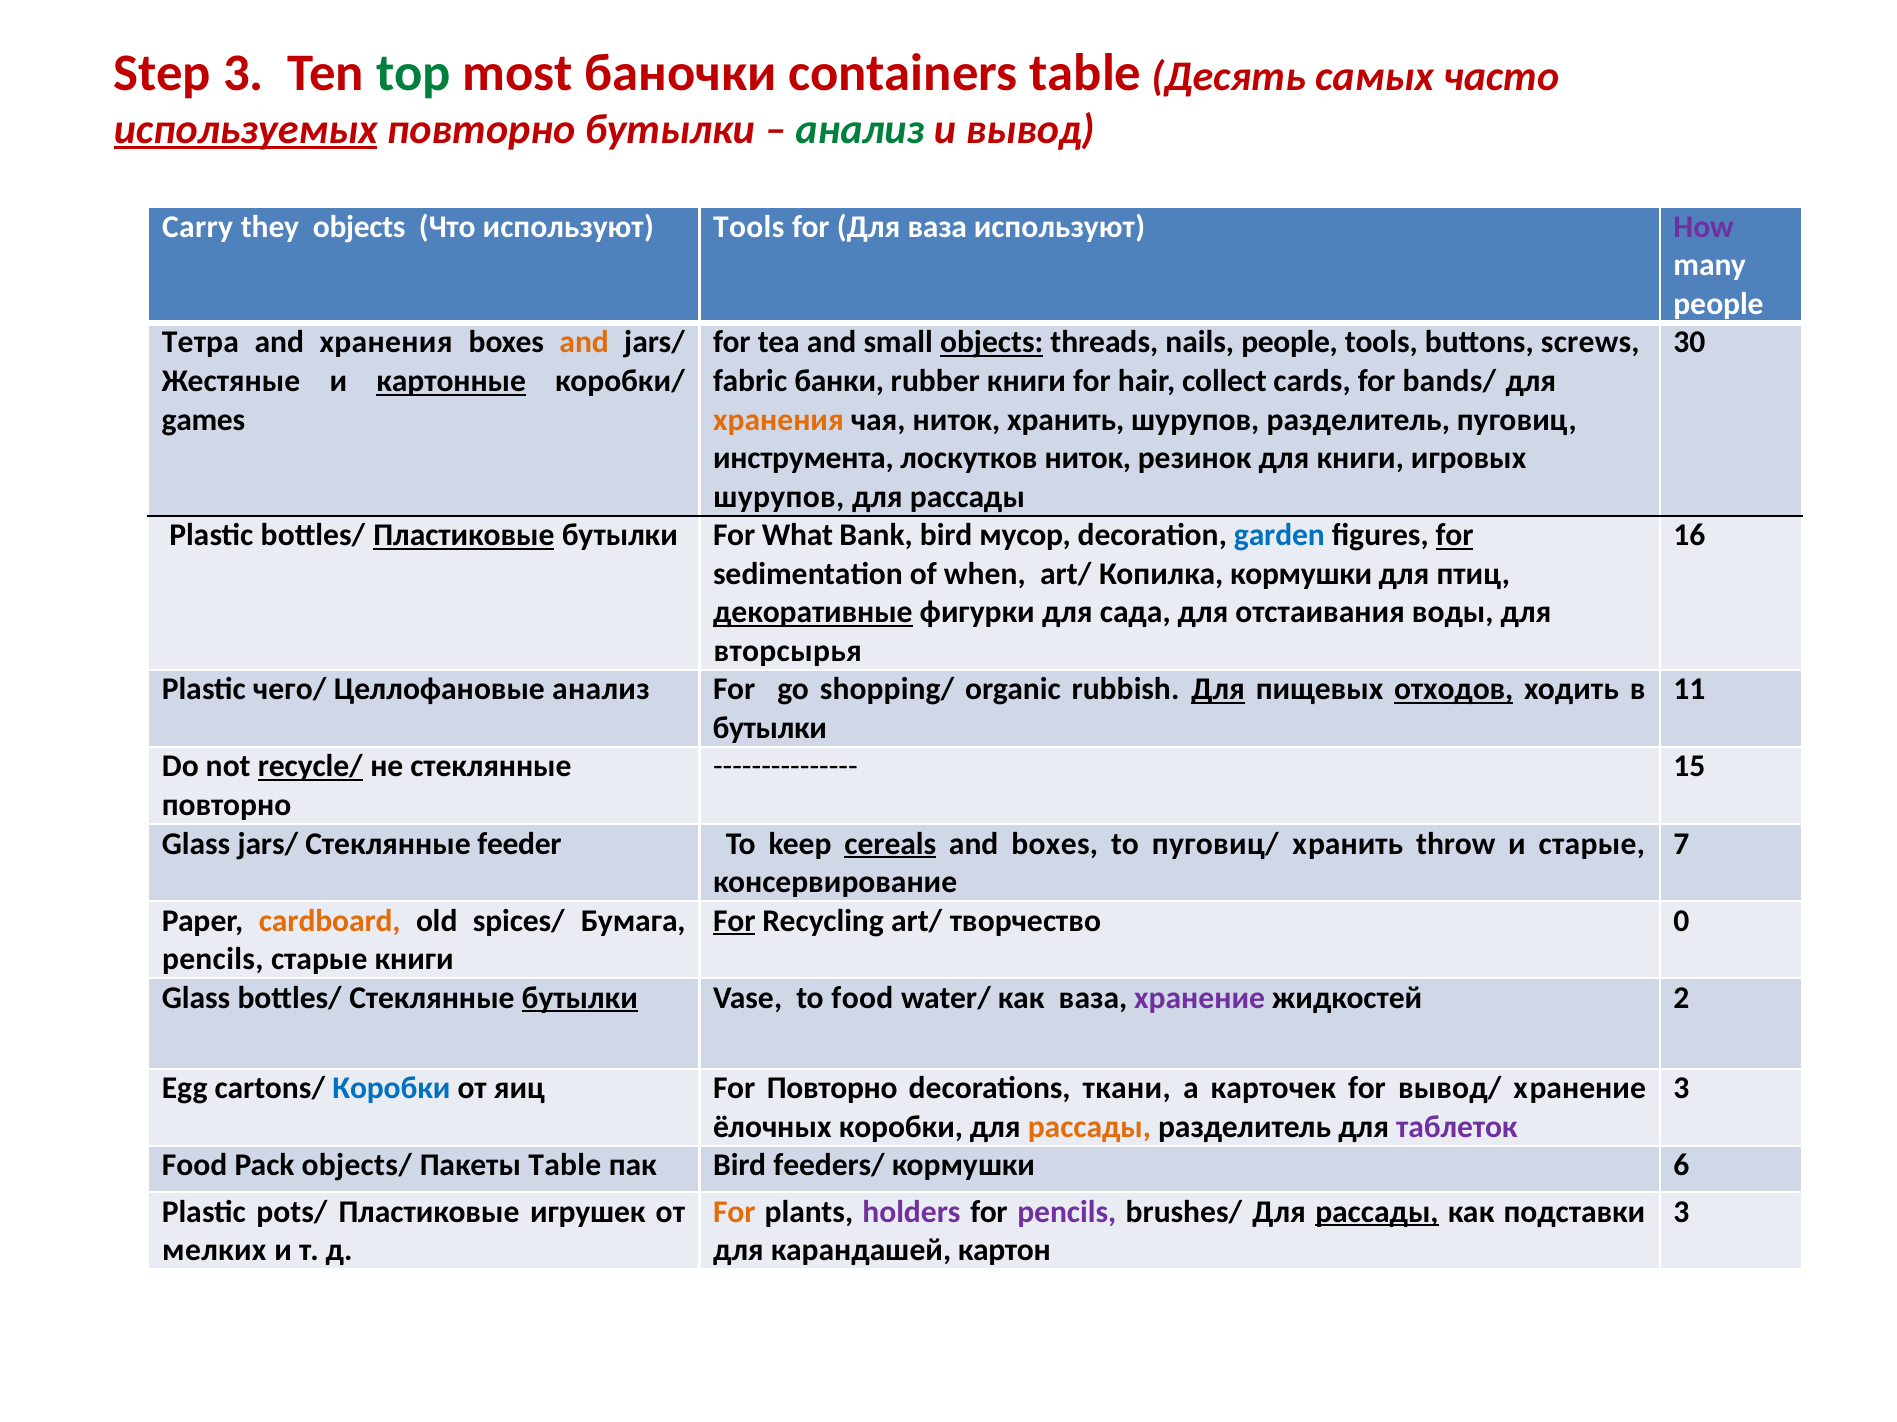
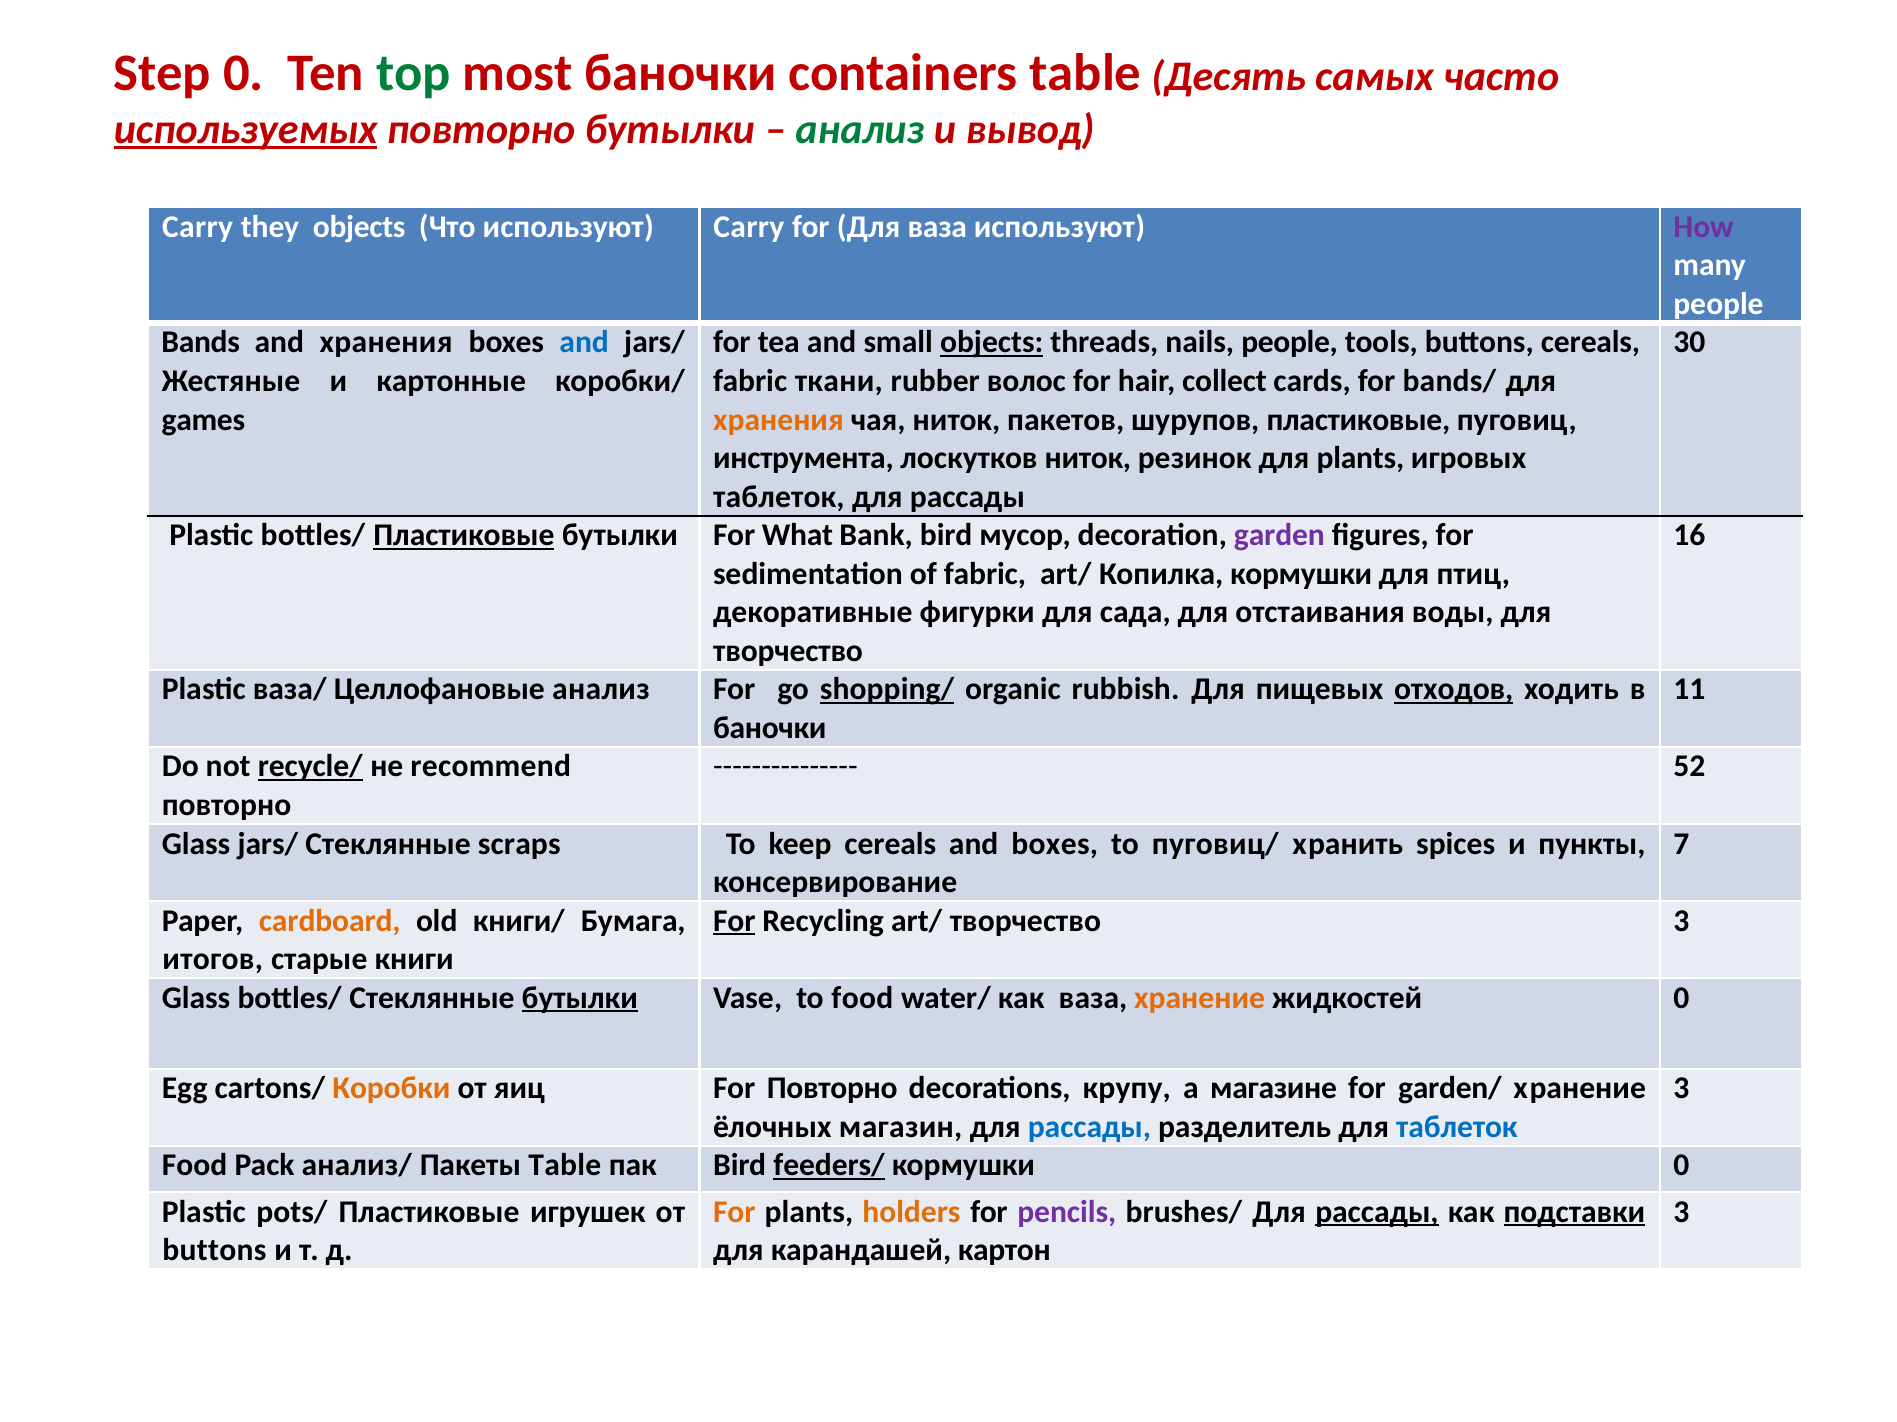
Step 3: 3 -> 0 (244, 74)
используют Tools: Tools -> Carry (749, 227)
Тетра: Тетра -> Bands (201, 343)
and colour: orange -> blue (584, 343)
buttons screws: screws -> cereals (1590, 343)
картонные underline: present -> none (451, 381)
банки: банки -> ткани (839, 381)
rubber книги: книги -> волос (1026, 381)
ниток xранить: xранить -> пакетов (1066, 420)
шурупов разделитель: разделитель -> пластиковые (1358, 420)
для книги: книги -> plants (1360, 458)
шурупов: шурупов -> таблеток (779, 497)
garden colour: blue -> purple (1279, 536)
for underline: present -> none (1455, 536)
of when: when -> fabric (985, 574)
декоративные underline: present -> none (813, 613)
вторсырья: вторсырья -> творчество (788, 651)
чего/: чего/ -> ваза/ (290, 690)
shopping/ underline: none -> present (887, 690)
Для underline: present -> none (1218, 690)
бутылки: бутылки -> баночки (770, 728)
не стеклянные: стеклянные -> recommend (491, 767)
15: 15 -> 52 (1689, 767)
feeder: feeder -> scraps (519, 844)
cereals underline: present -> none (890, 844)
throw: throw -> spices (1456, 844)
и старые: старые -> пункты (1592, 844)
spices/: spices/ -> книги/ (519, 921)
творчество 0: 0 -> 3 (1681, 921)
pencils: pencils -> итогов (213, 960)
хранение colour: purple -> orange (1200, 998)
жидкостей 2: 2 -> 0 (1681, 998)
Коробки colour: blue -> orange (391, 1089)
ткани: ткани -> крупу (1127, 1089)
карточек: карточек -> магазине (1274, 1089)
вывод/: вывод/ -> garden/ (1450, 1089)
ёлочных коробки: коробки -> магазин (901, 1128)
рассады colour: orange -> blue (1089, 1128)
таблеток colour: purple -> blue (1457, 1128)
objects/: objects/ -> анализ/ (357, 1166)
feeders/ underline: none -> present (829, 1166)
кормушки 6: 6 -> 0 (1681, 1166)
holders colour: purple -> orange (911, 1212)
подставки underline: none -> present (1574, 1212)
мелких: мелких -> buttons (214, 1251)
